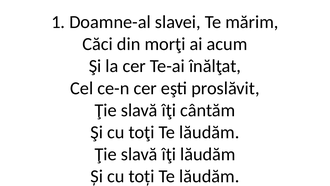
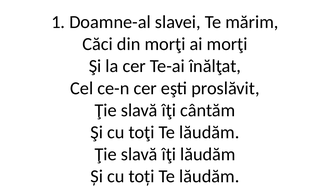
ai acum: acum -> morţi (227, 44)
